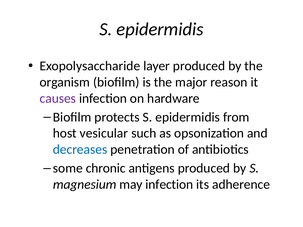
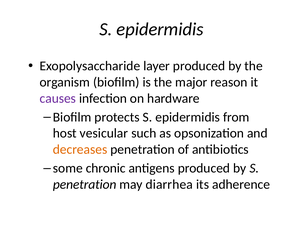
decreases colour: blue -> orange (80, 150)
magnesium: magnesium -> penetration (85, 185)
may infection: infection -> diarrhea (169, 185)
